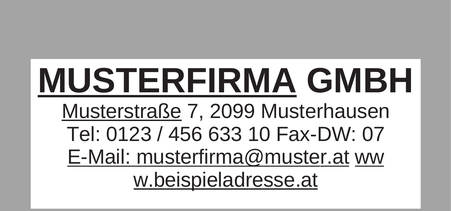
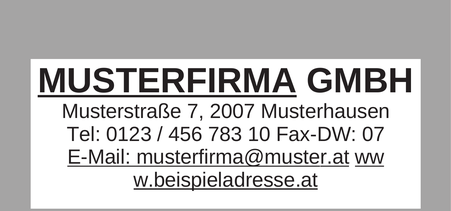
Musterstraße underline: present -> none (122, 111)
2099: 2099 -> 2007 (233, 111)
633: 633 -> 783 (225, 134)
